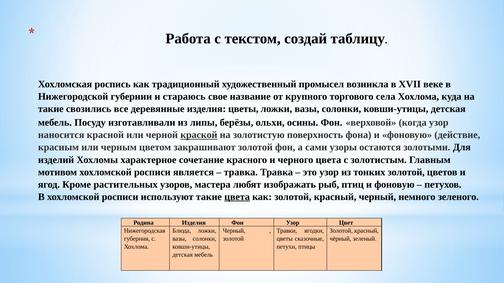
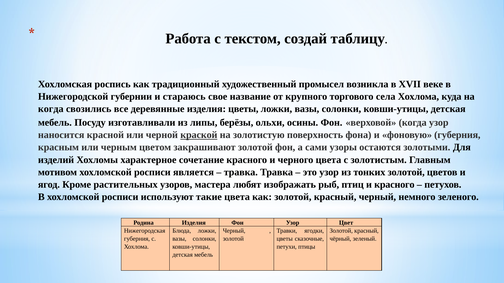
такие: такие -> когда (51, 109)
фоновую действие: действие -> губерния (457, 135)
птиц и фоновую: фоновую -> красного (394, 185)
цвета underline: present -> none (237, 197)
